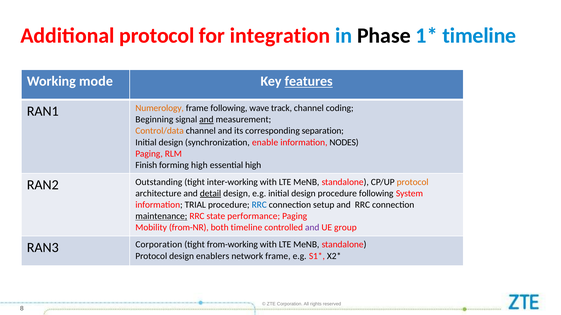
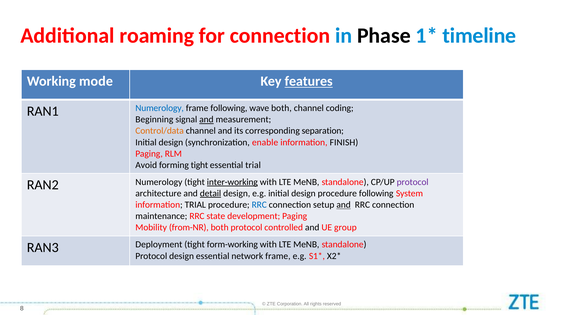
Additional protocol: protocol -> roaming (157, 36)
for integration: integration -> connection (280, 36)
Numerology colour: orange -> blue (160, 108)
wave track: track -> both (281, 108)
NODES: NODES -> FINISH (344, 143)
Finish: Finish -> Avoid (146, 165)
forming high: high -> tight (199, 165)
essential high: high -> trial (253, 165)
RAN2 Outstanding: Outstanding -> Numerology (159, 182)
inter-working underline: none -> present (232, 182)
protocol colour: orange -> purple (413, 182)
and underline: none -> present (344, 205)
maintenance underline: present -> none (161, 217)
performance: performance -> development (254, 217)
both timeline: timeline -> protocol (247, 228)
and colour: purple -> black (312, 228)
RAN3 Corporation: Corporation -> Deployment (159, 245)
from-working: from-working -> form-working (232, 245)
design enablers: enablers -> essential (213, 256)
